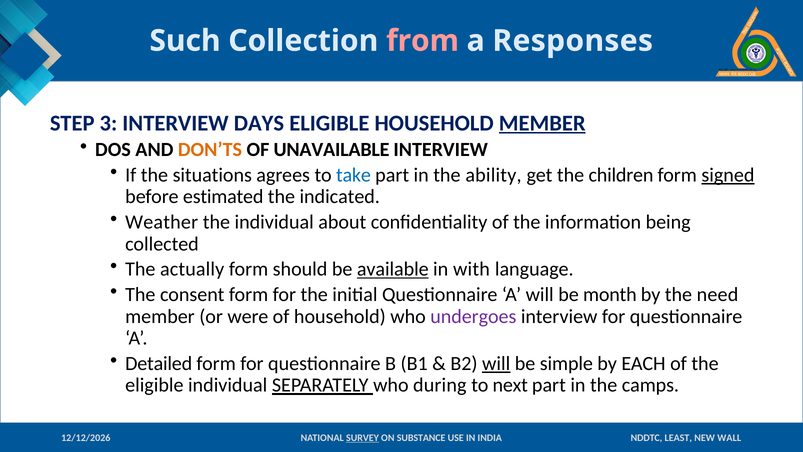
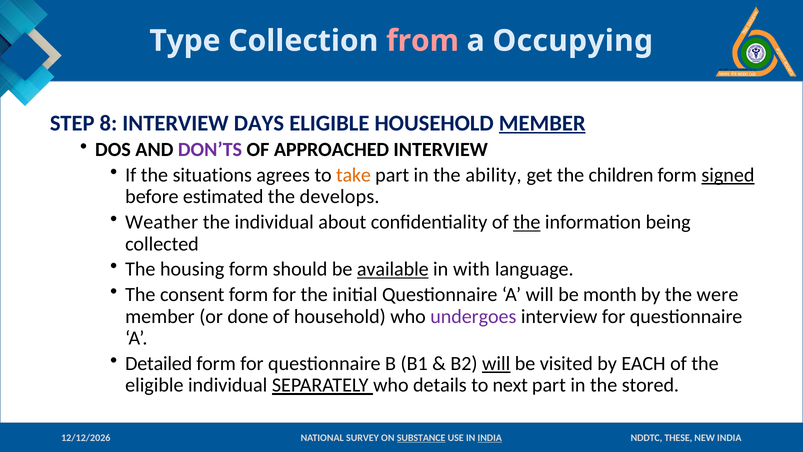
Such: Such -> Type (185, 41)
Responses: Responses -> Occupying (573, 41)
3: 3 -> 8 (108, 123)
DON’TS colour: orange -> purple (210, 150)
UNAVAILABLE: UNAVAILABLE -> APPROACHED (332, 150)
take colour: blue -> orange (353, 175)
indicated: indicated -> develops (340, 197)
the underline: none -> present (527, 222)
actually: actually -> housing (192, 269)
need: need -> were (718, 295)
were: were -> done (248, 316)
simple: simple -> visited (566, 363)
during: during -> details (440, 385)
camps: camps -> stored (650, 385)
SURVEY underline: present -> none (362, 438)
SUBSTANCE underline: none -> present (421, 438)
INDIA underline: none -> present (490, 438)
LEAST: LEAST -> THESE (678, 438)
NEW WALL: WALL -> INDIA (729, 438)
